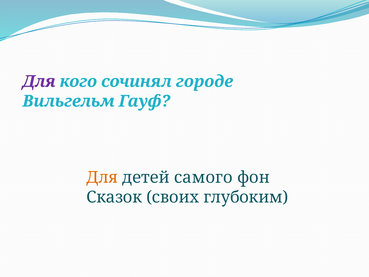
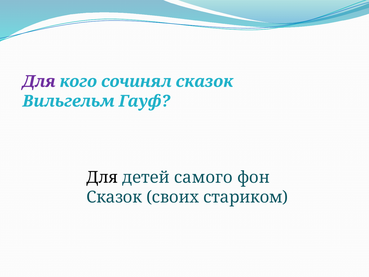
сочинял городе: городе -> сказок (205, 81)
Для colour: orange -> black (102, 177)
глубоким: глубоким -> стариком (246, 197)
